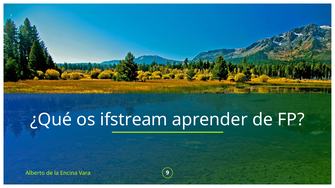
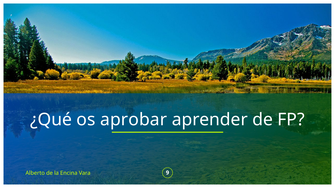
ifstream: ifstream -> aprobar (134, 120)
